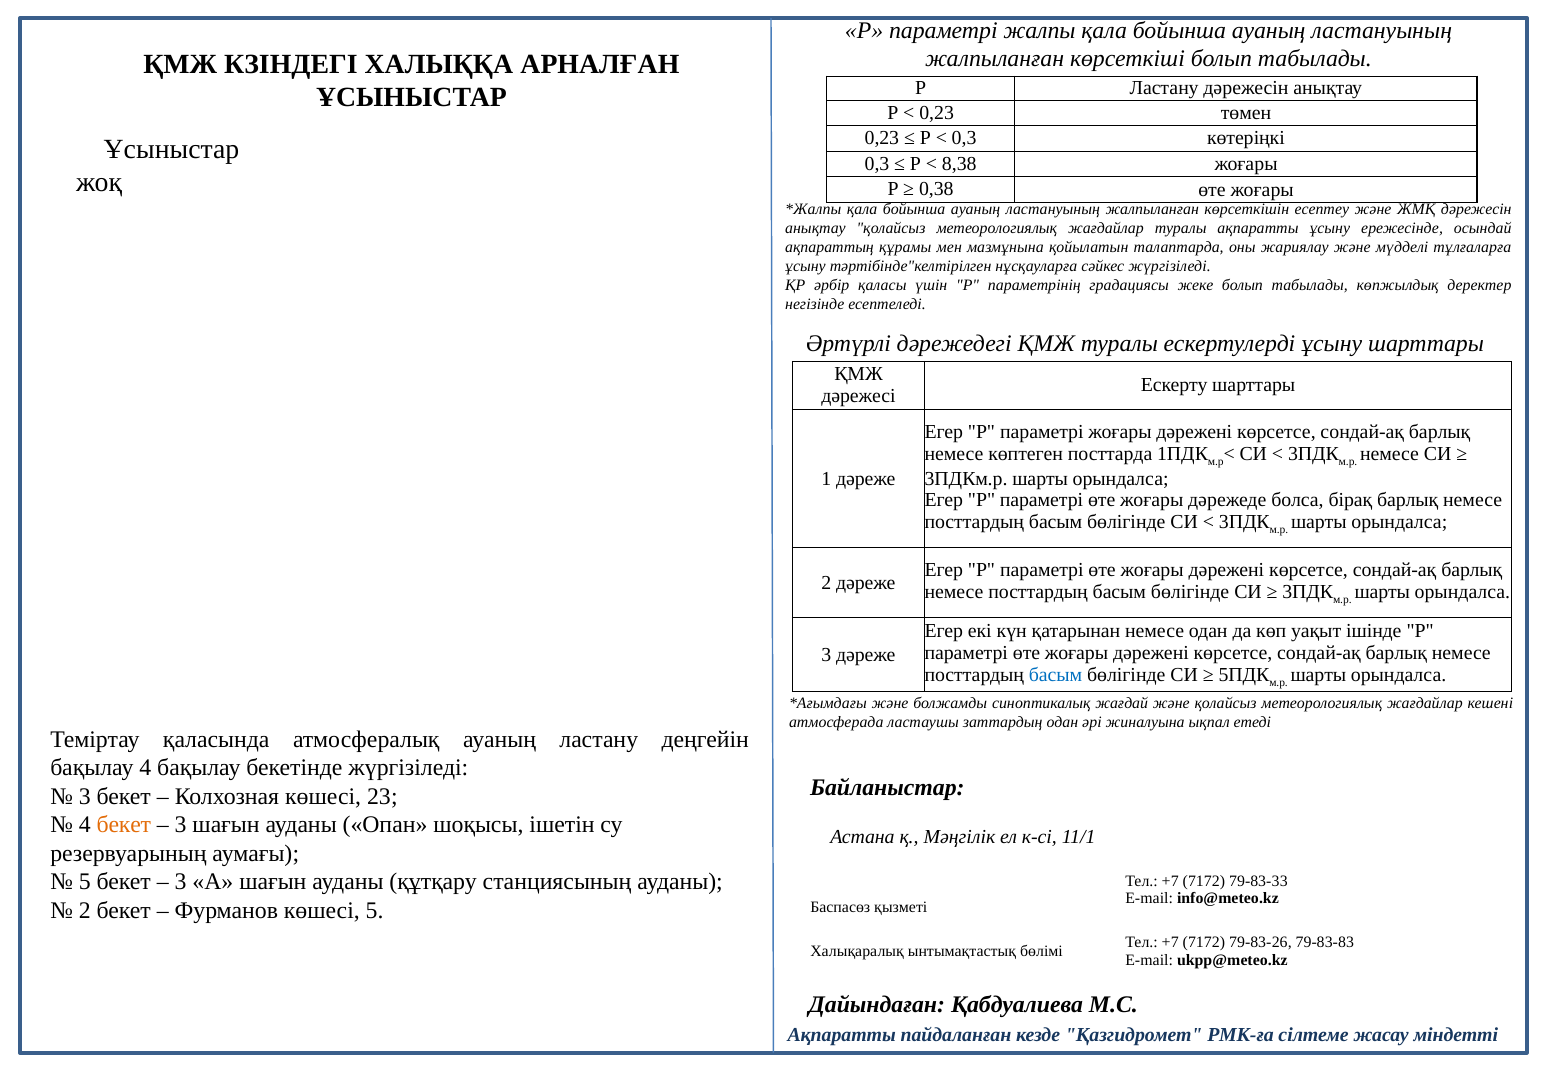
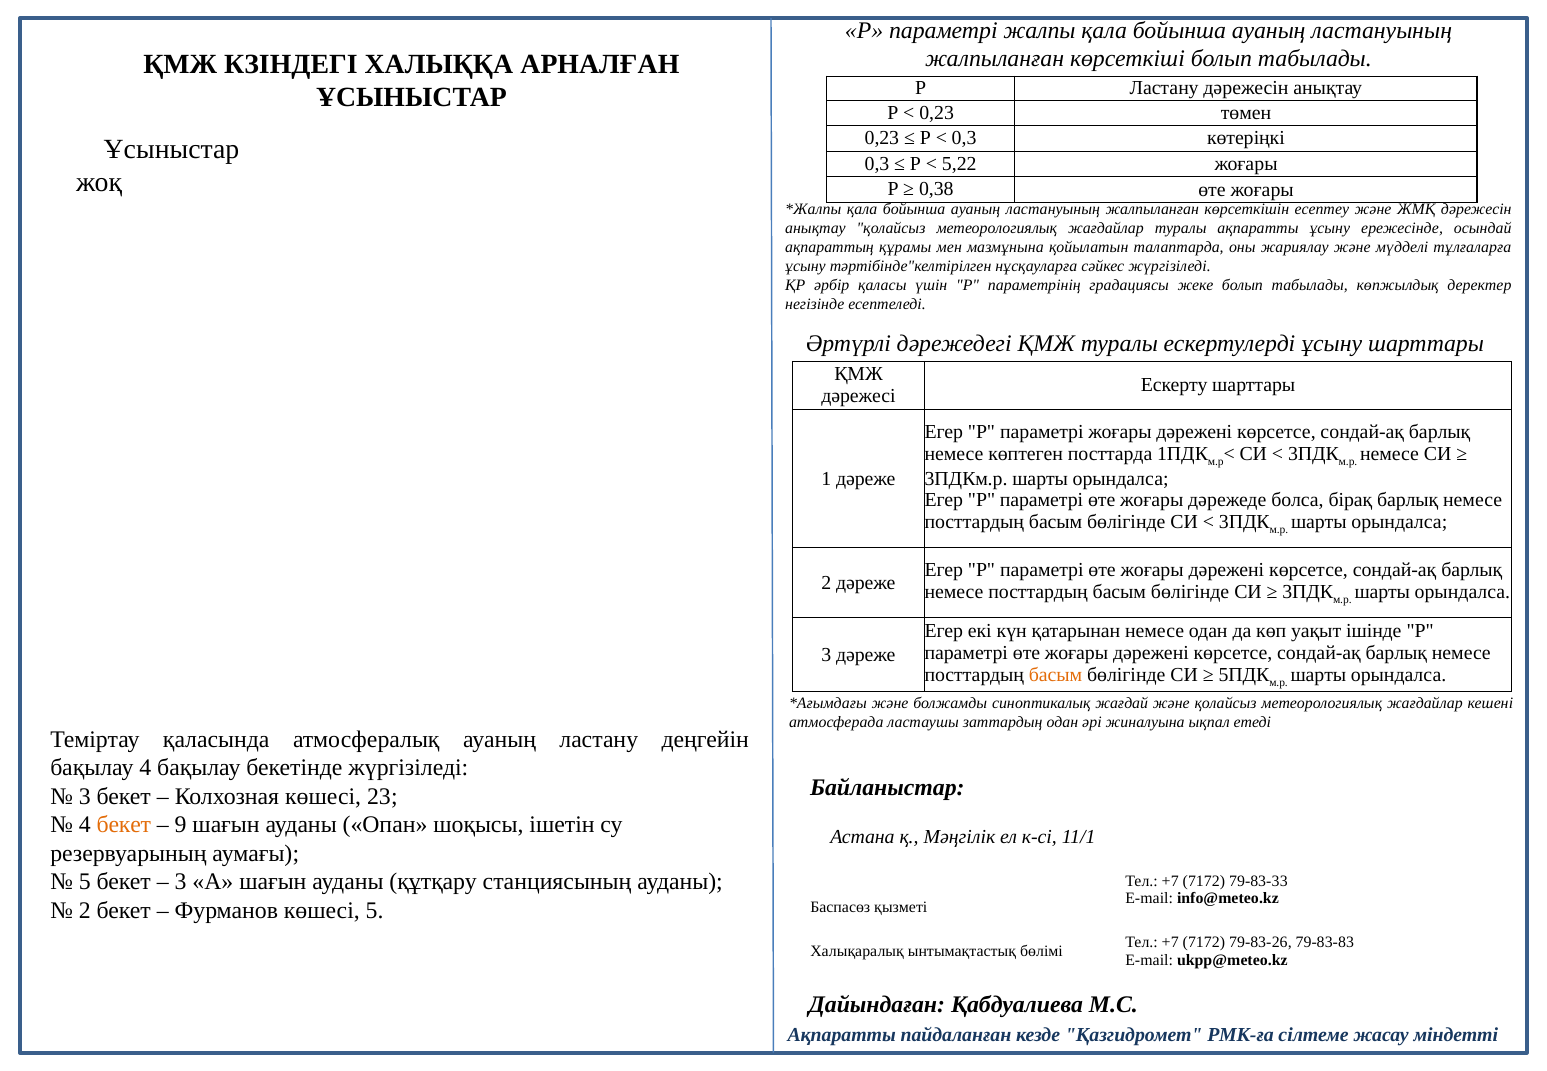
8,38: 8,38 -> 5,22 (959, 164)
басым colour: blue -> orange (1056, 675)
3: 3 -> 9 (181, 825)
